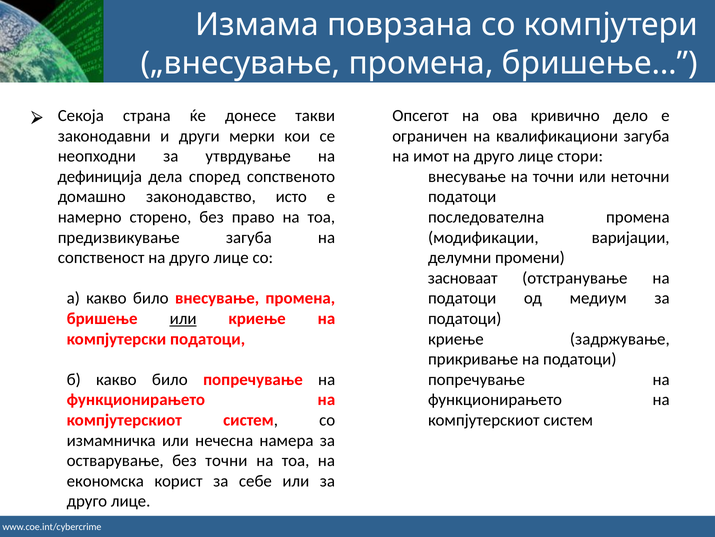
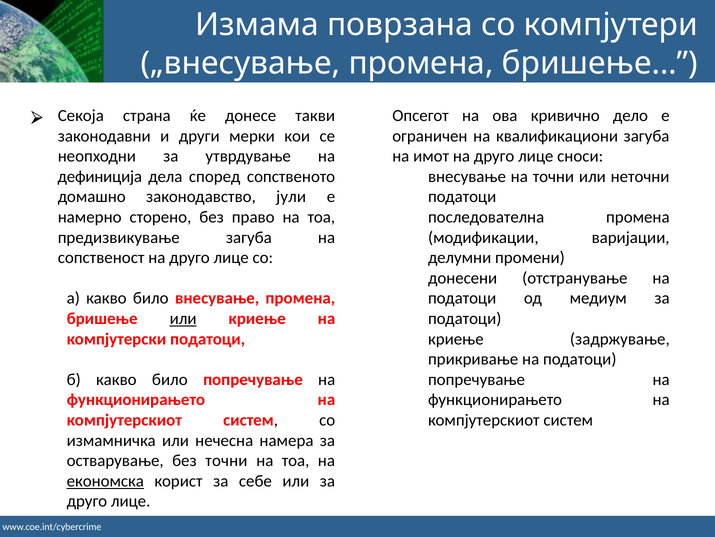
стори: стори -> сноси (580, 156)
исто: исто -> јули (291, 197)
засноваат: засноваат -> донесени (463, 278)
економска underline: none -> present (105, 480)
